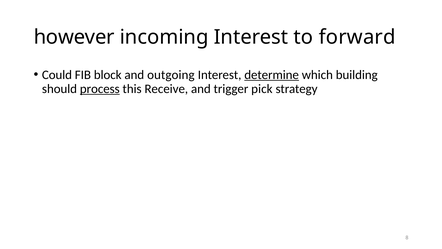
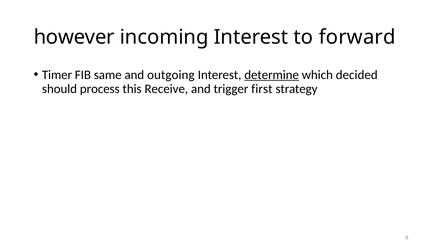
Could: Could -> Timer (57, 75)
block: block -> same (108, 75)
building: building -> decided (357, 75)
process underline: present -> none (100, 89)
pick: pick -> first (262, 89)
